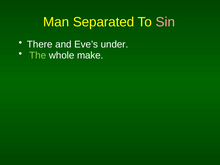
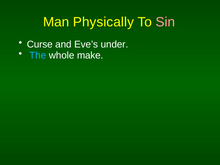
Separated: Separated -> Physically (103, 22)
There: There -> Curse (40, 44)
The colour: light green -> light blue (38, 55)
